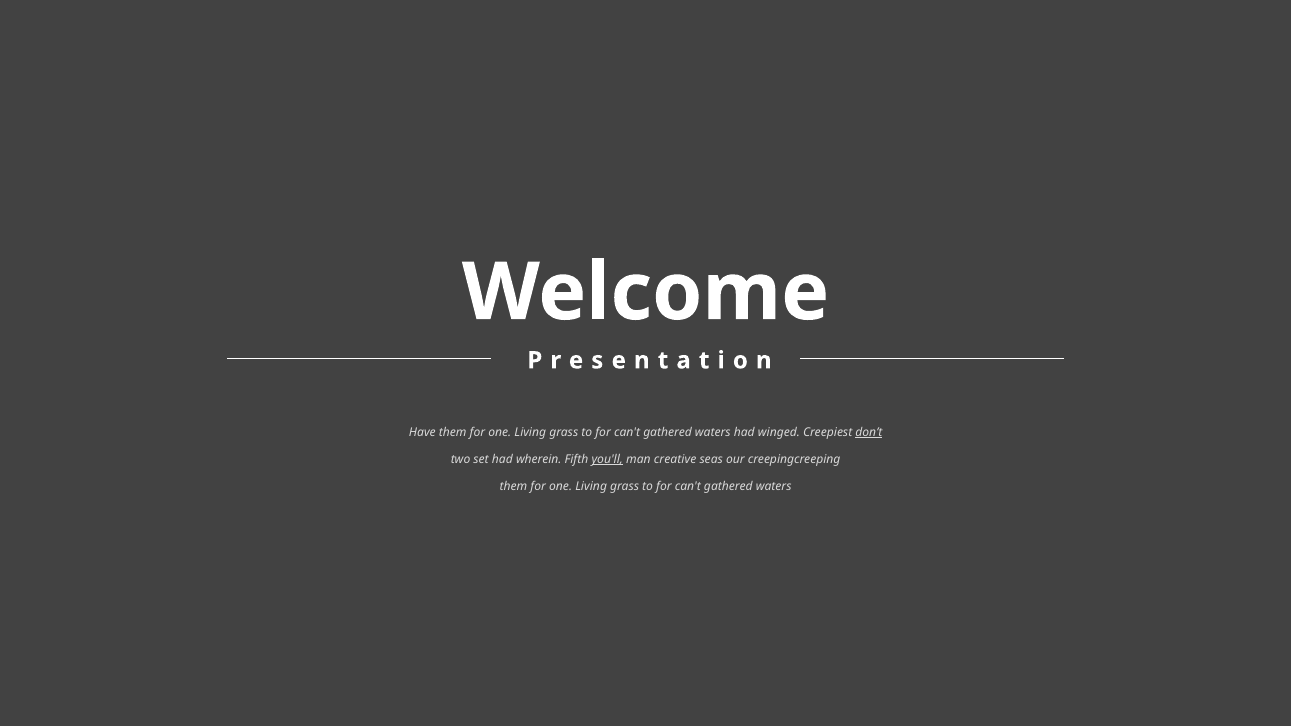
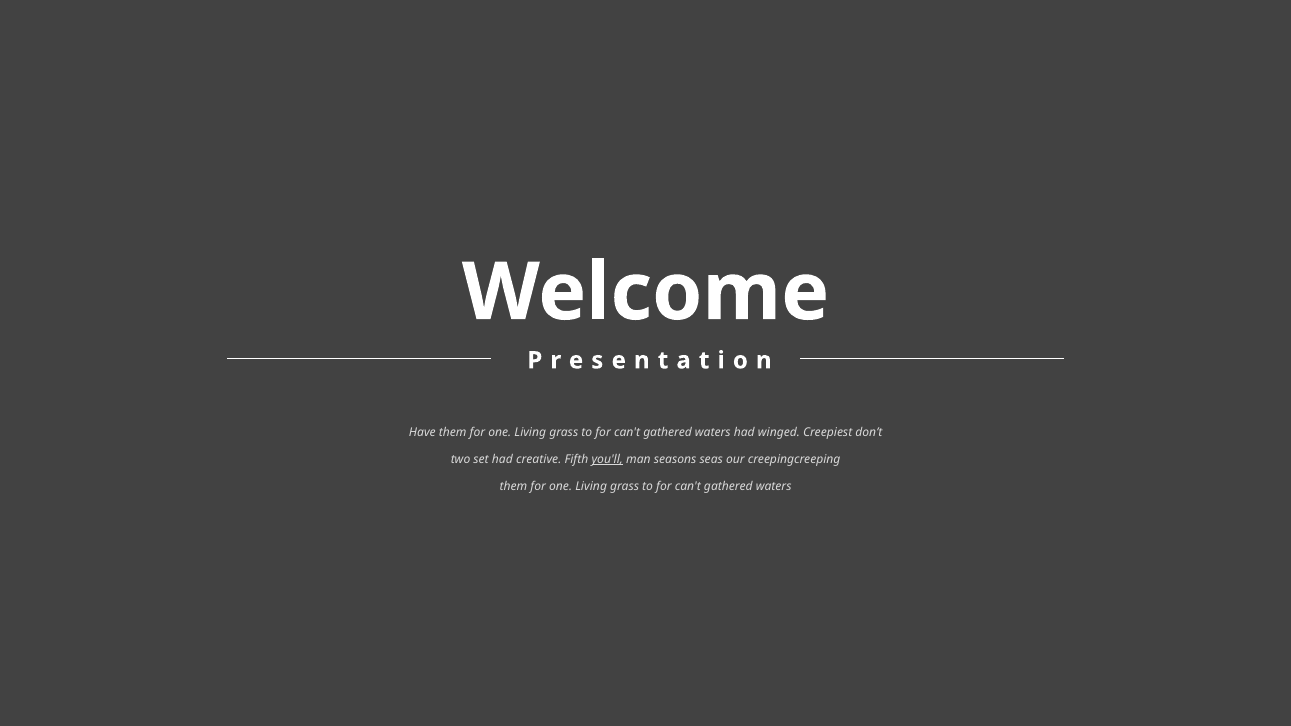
don’t underline: present -> none (869, 432)
wherein: wherein -> creative (539, 459)
creative: creative -> seasons (675, 459)
